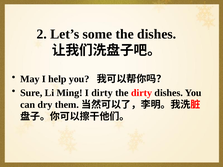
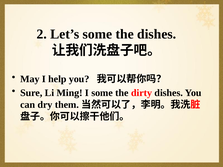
I dirty: dirty -> some (102, 93)
